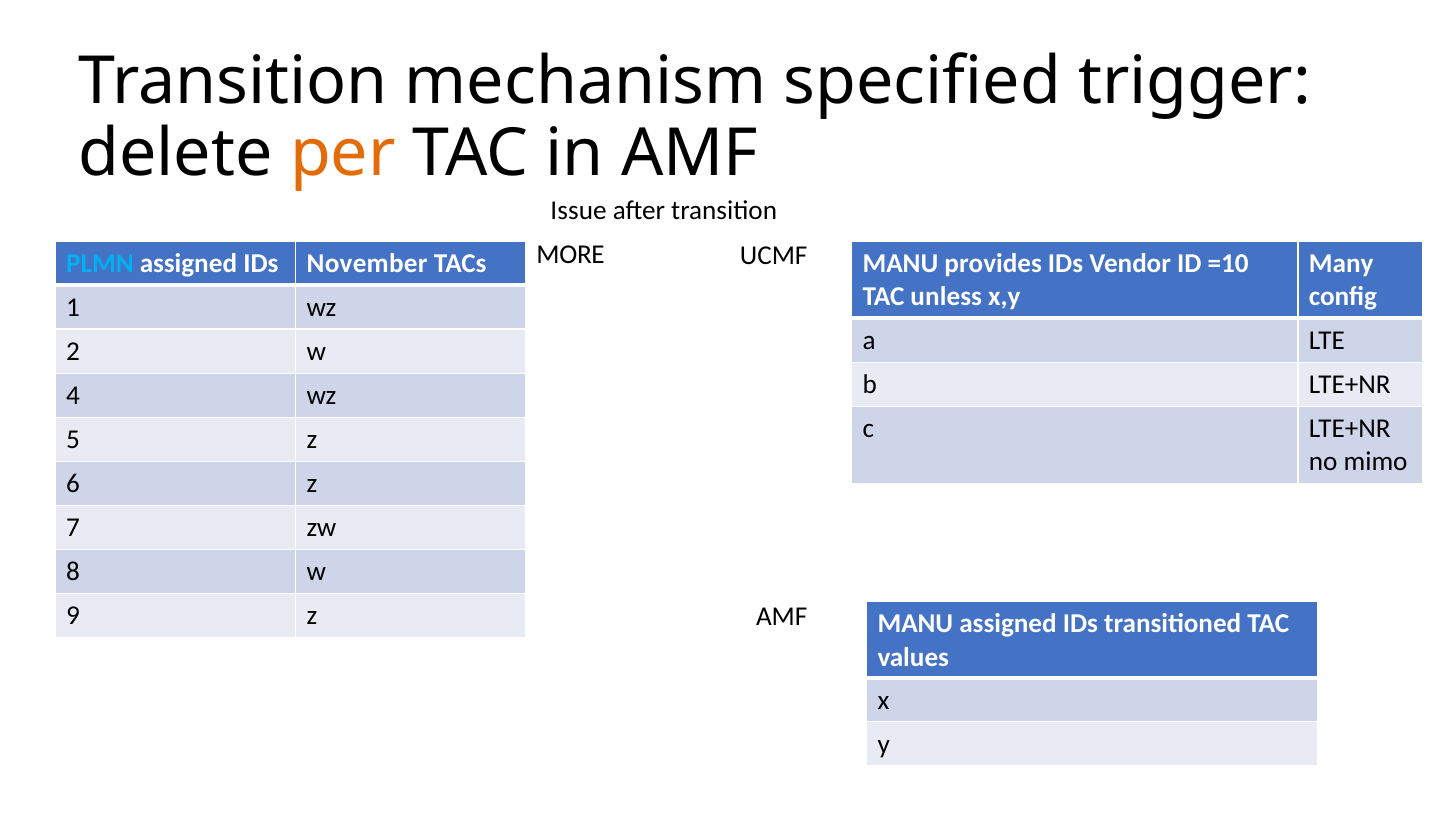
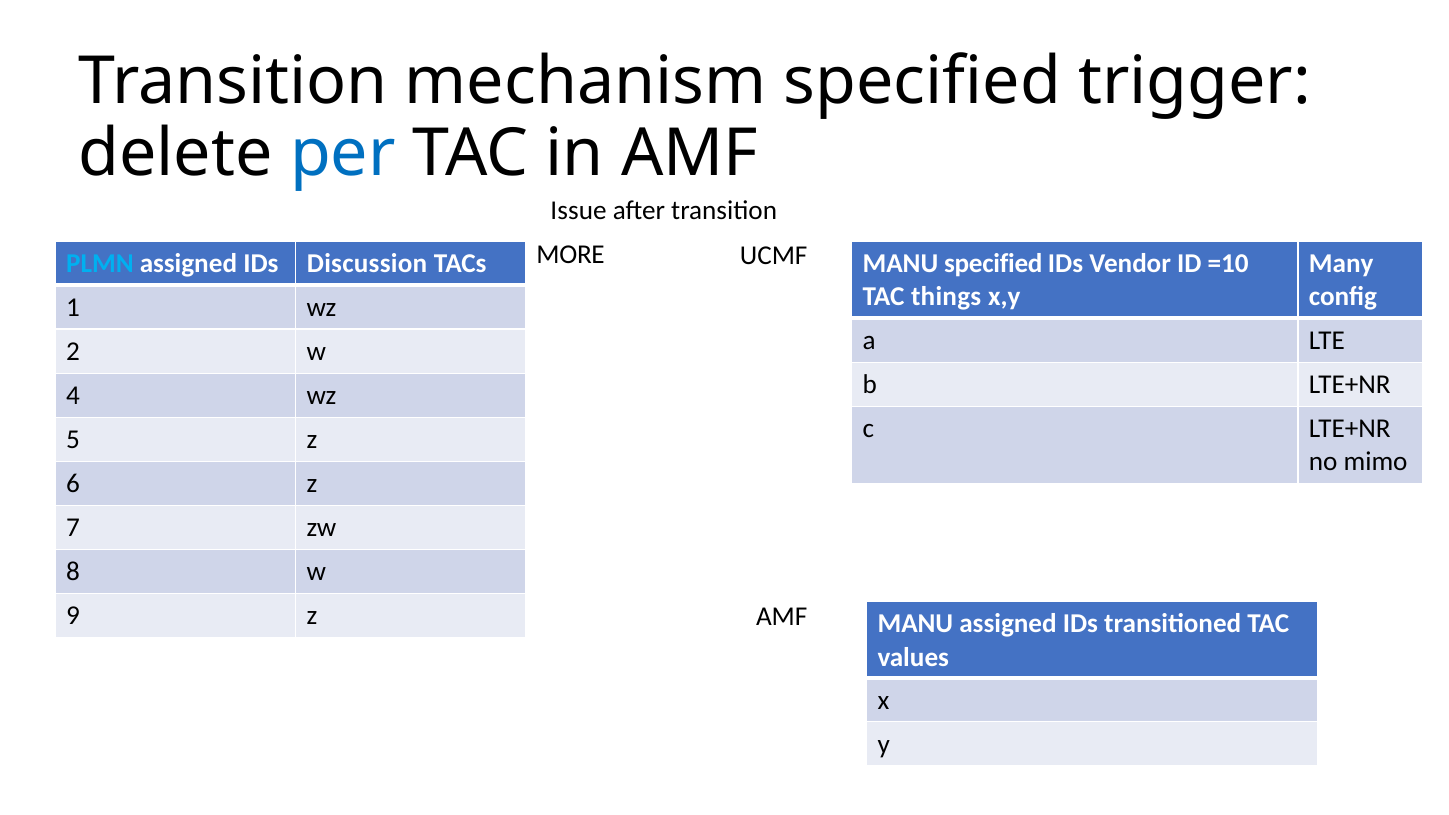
per colour: orange -> blue (343, 153)
November: November -> Discussion (367, 263)
MANU provides: provides -> specified (993, 263)
unless: unless -> things (946, 297)
